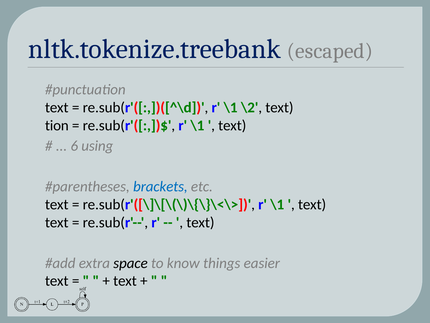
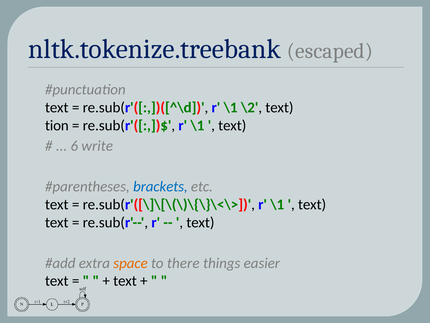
using: using -> write (97, 146)
space colour: black -> orange (131, 263)
know: know -> there (183, 263)
